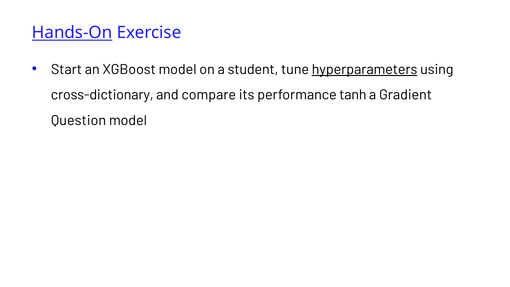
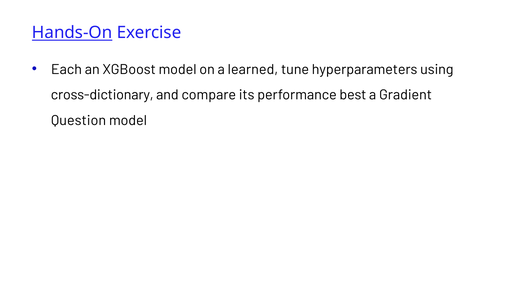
Start: Start -> Each (66, 69)
student: student -> learned (253, 69)
hyperparameters underline: present -> none (365, 69)
tanh: tanh -> best (353, 95)
